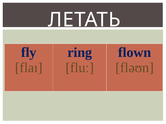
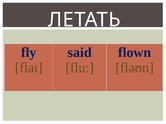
ring: ring -> said (80, 53)
